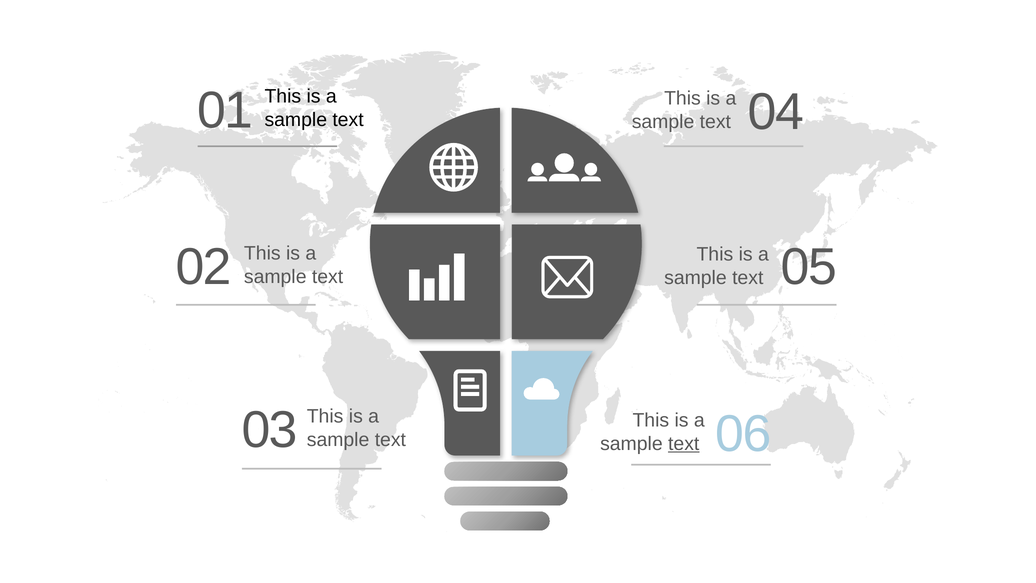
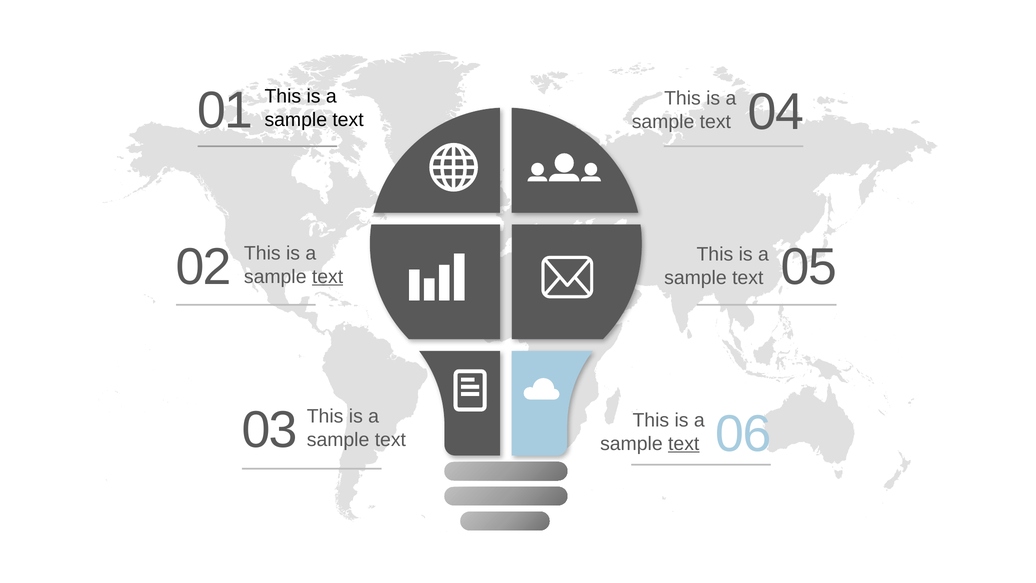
text underline: none -> present (328, 277)
